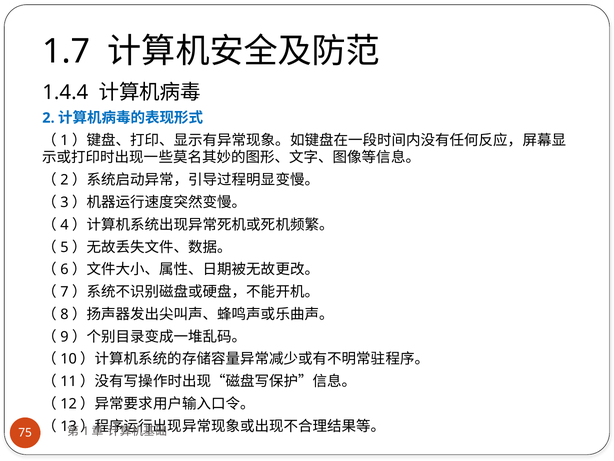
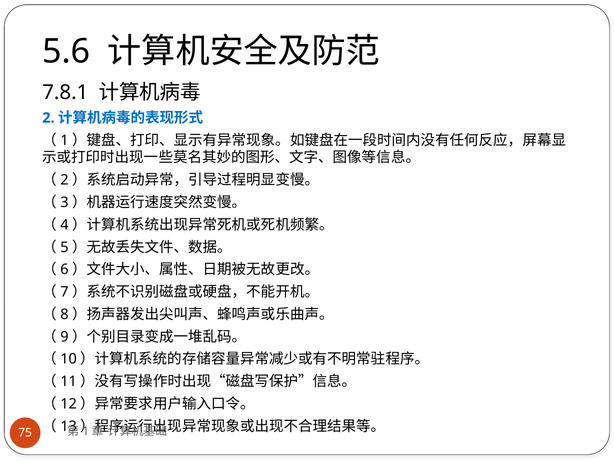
1.7: 1.7 -> 5.6 (66, 51)
1.4.4: 1.4.4 -> 7.8.1 (65, 92)
